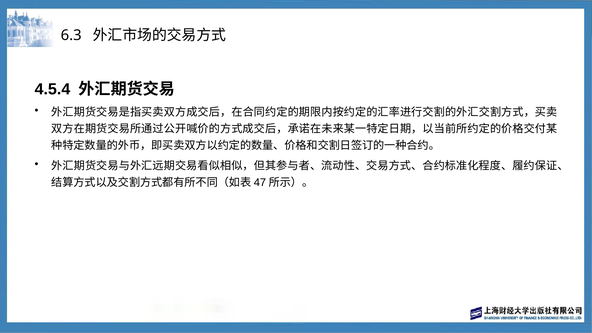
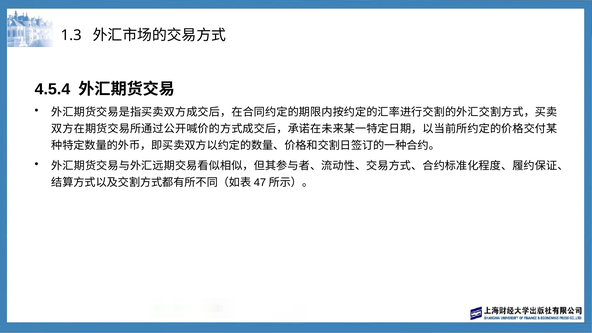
6.3: 6.3 -> 1.3 (71, 35)
